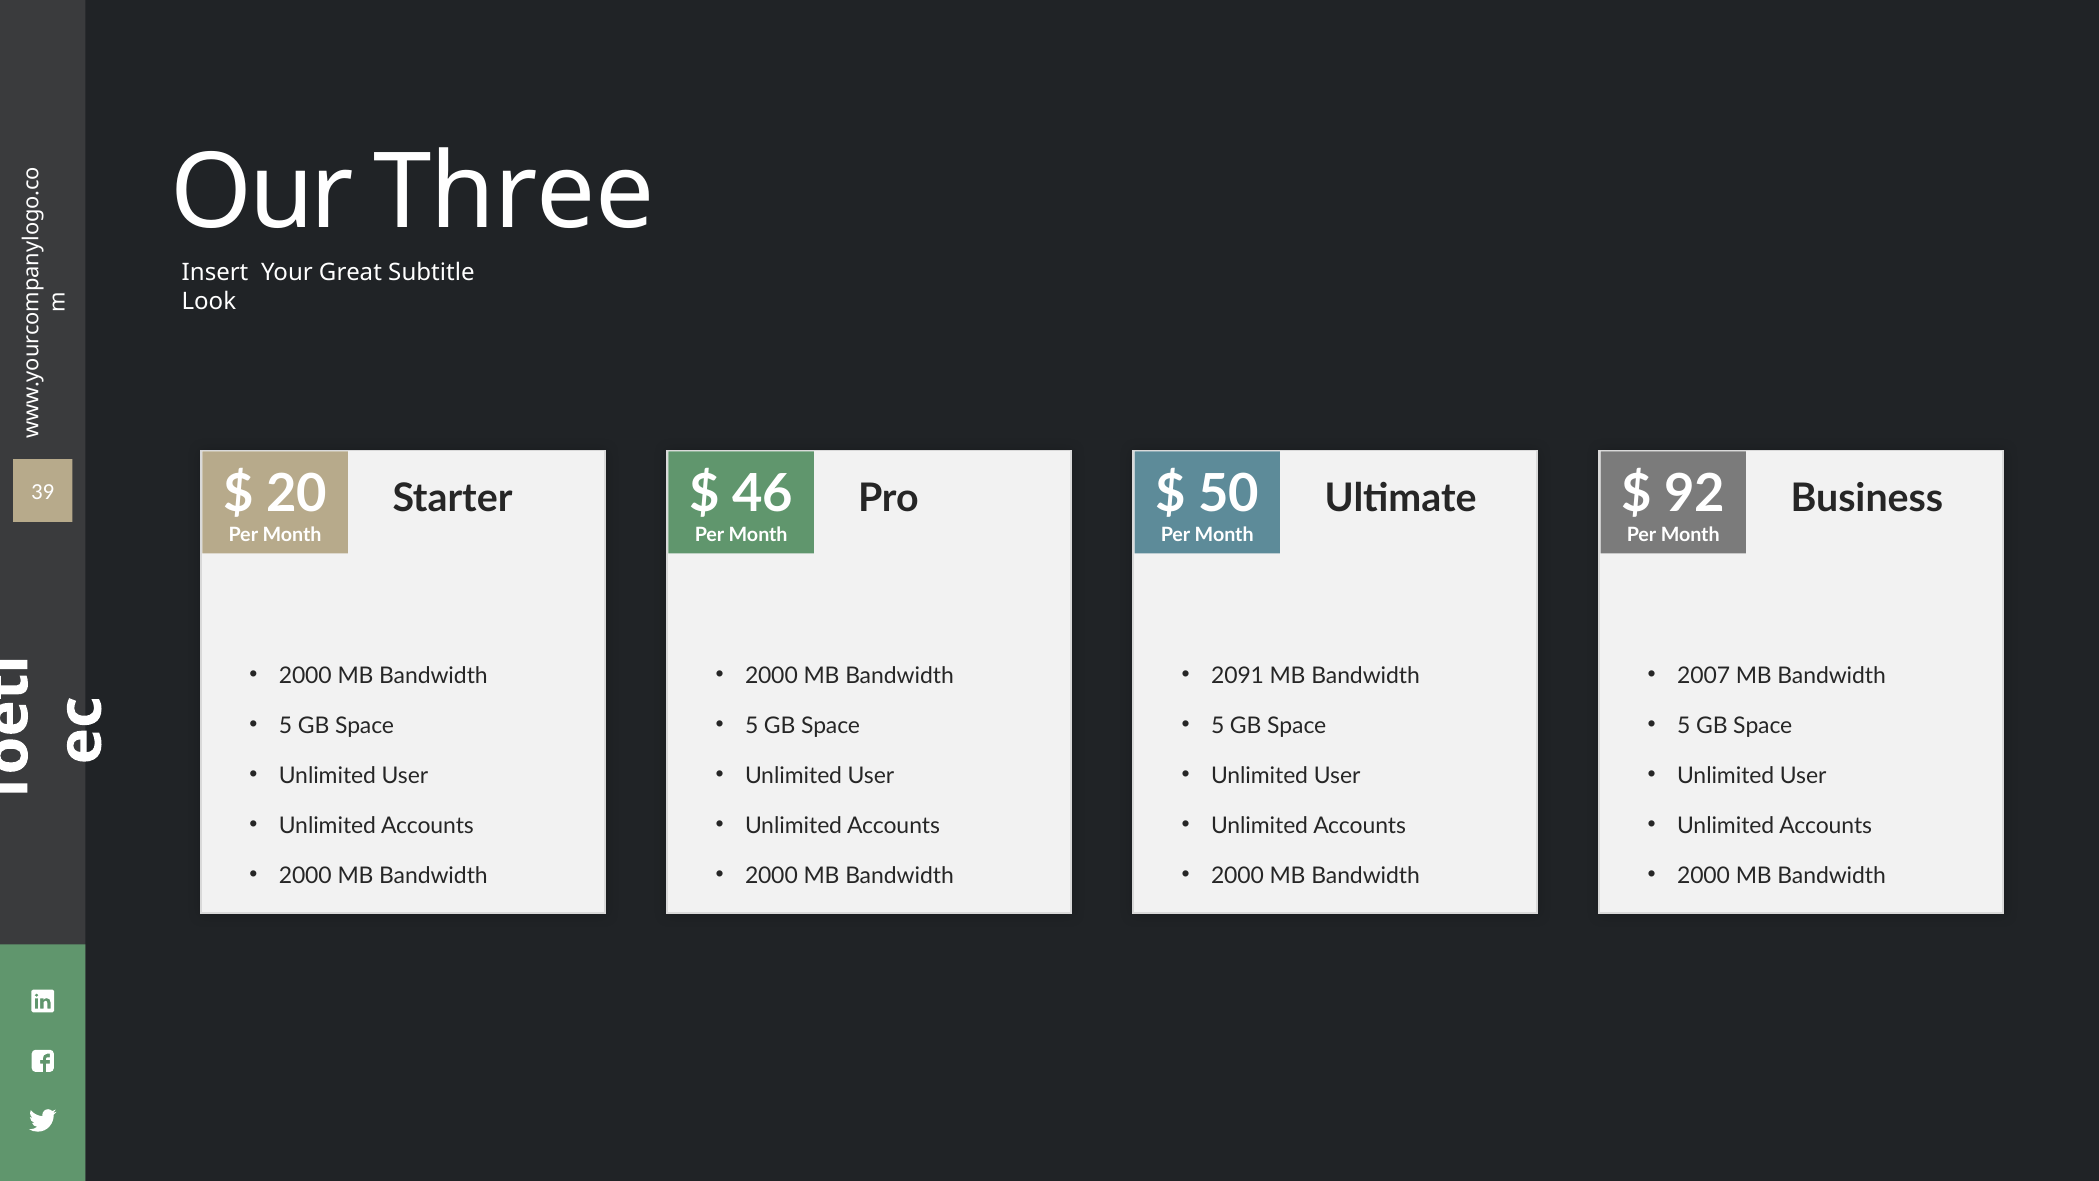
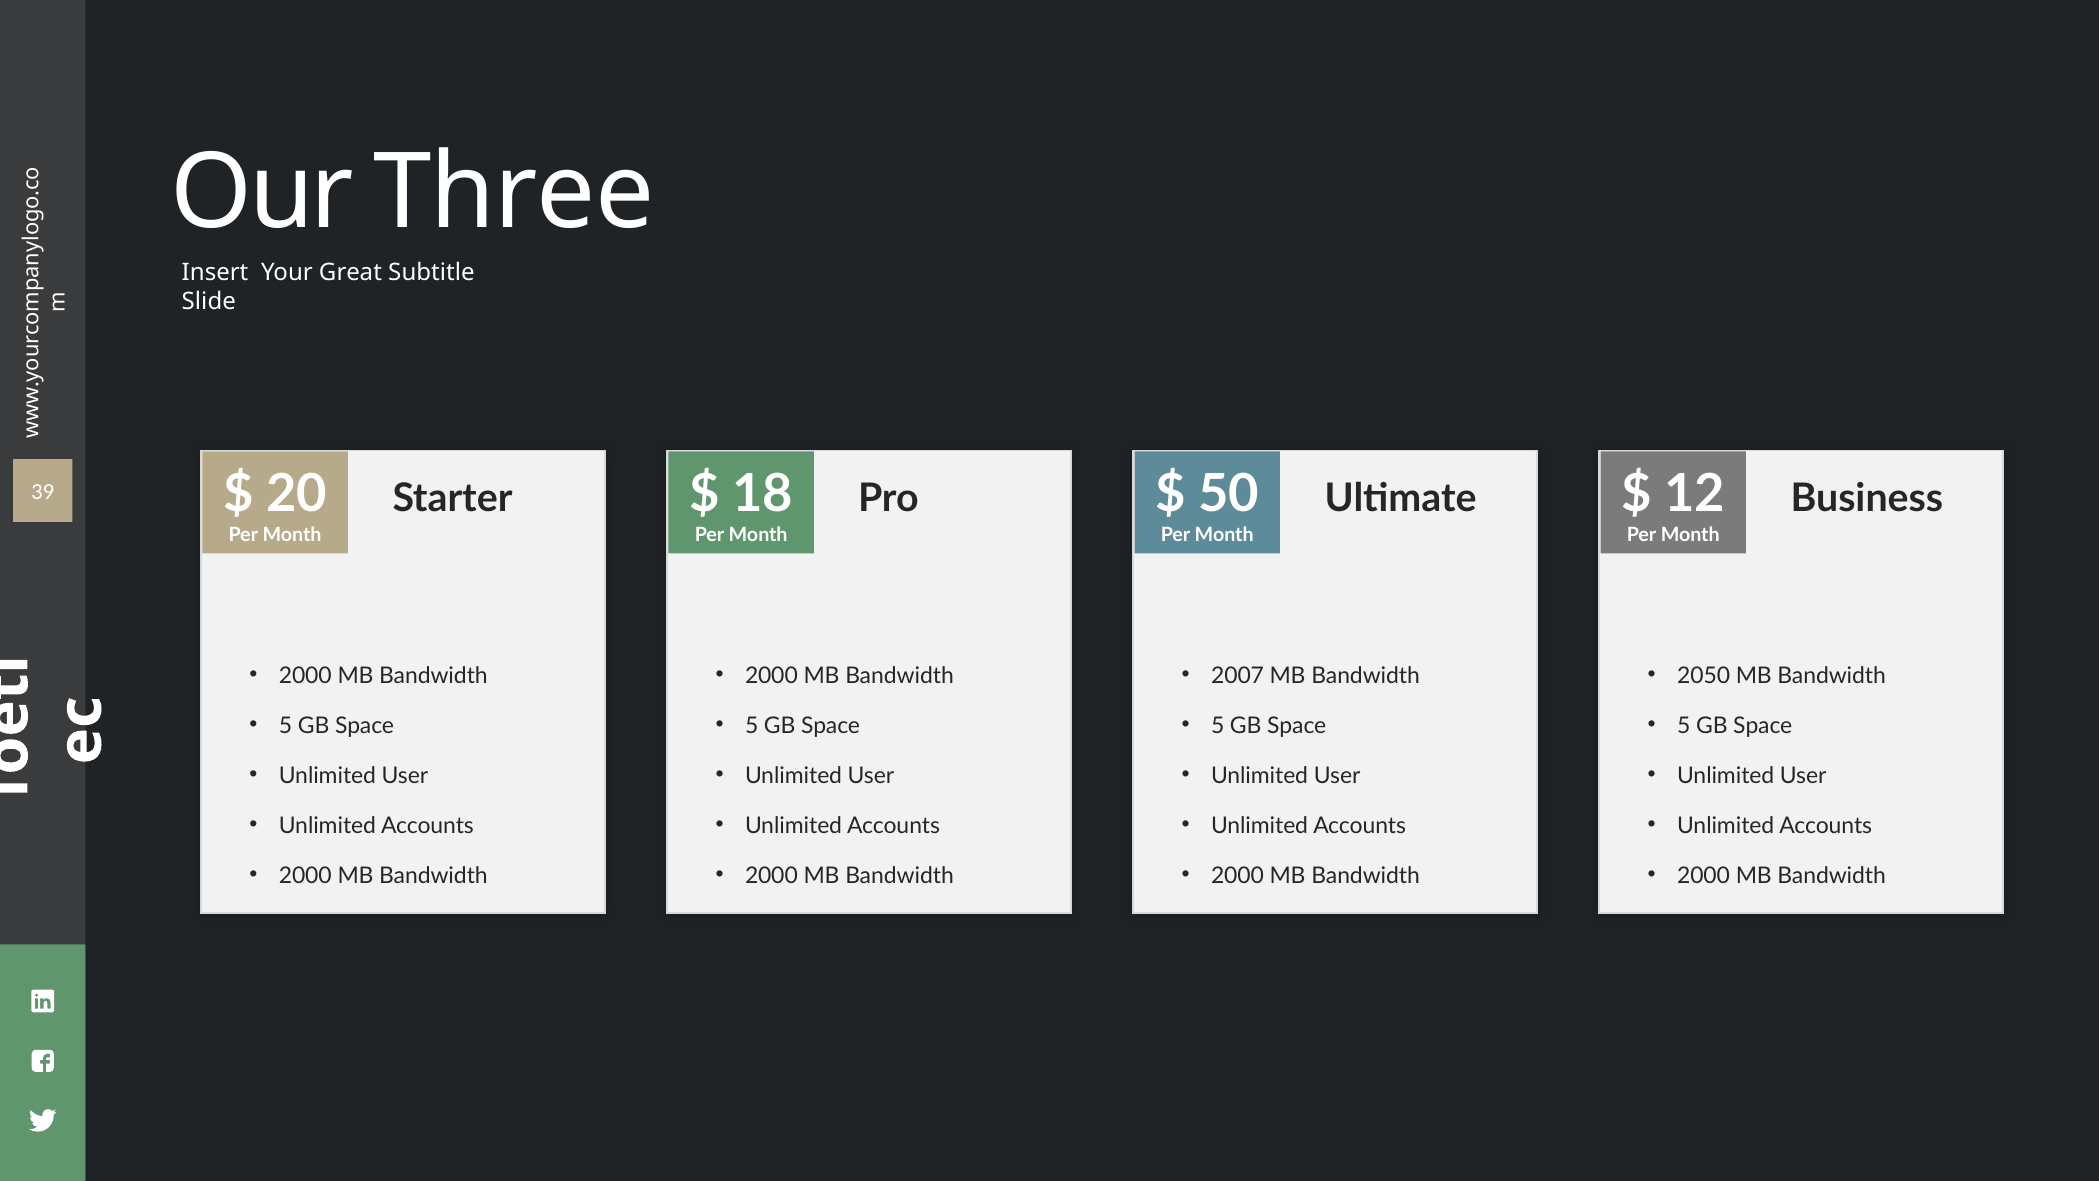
Look: Look -> Slide (209, 302)
46: 46 -> 18 (763, 494)
92: 92 -> 12 (1695, 494)
2091: 2091 -> 2007 (1238, 675)
2007: 2007 -> 2050 (1704, 675)
